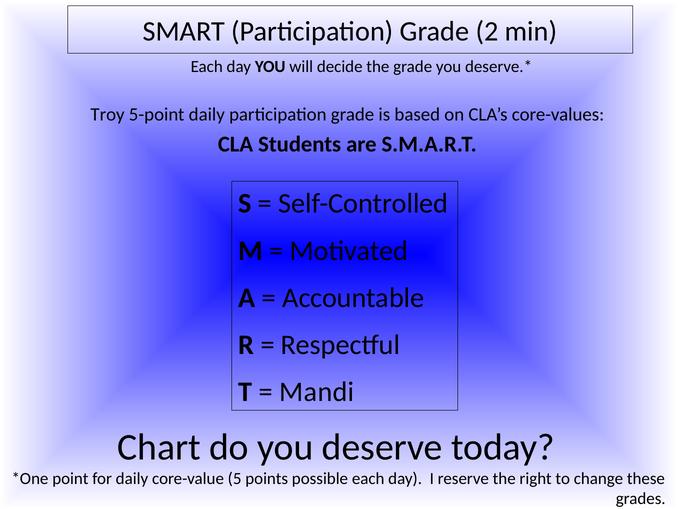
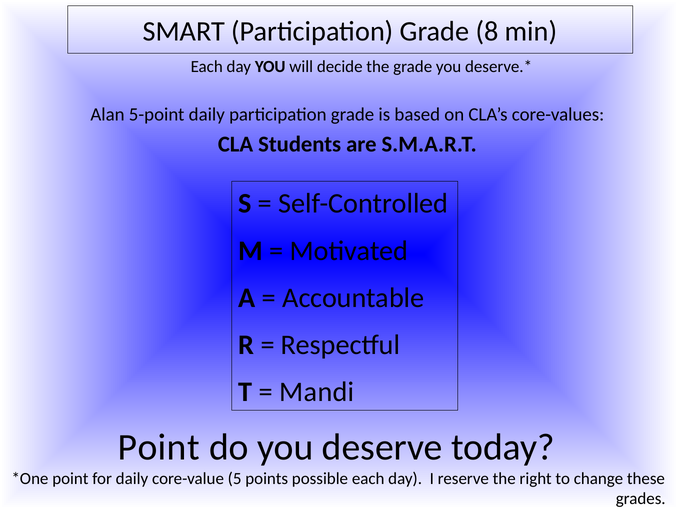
2: 2 -> 8 (487, 31)
Troy: Troy -> Alan (108, 114)
Chart: Chart -> Point (159, 447)
